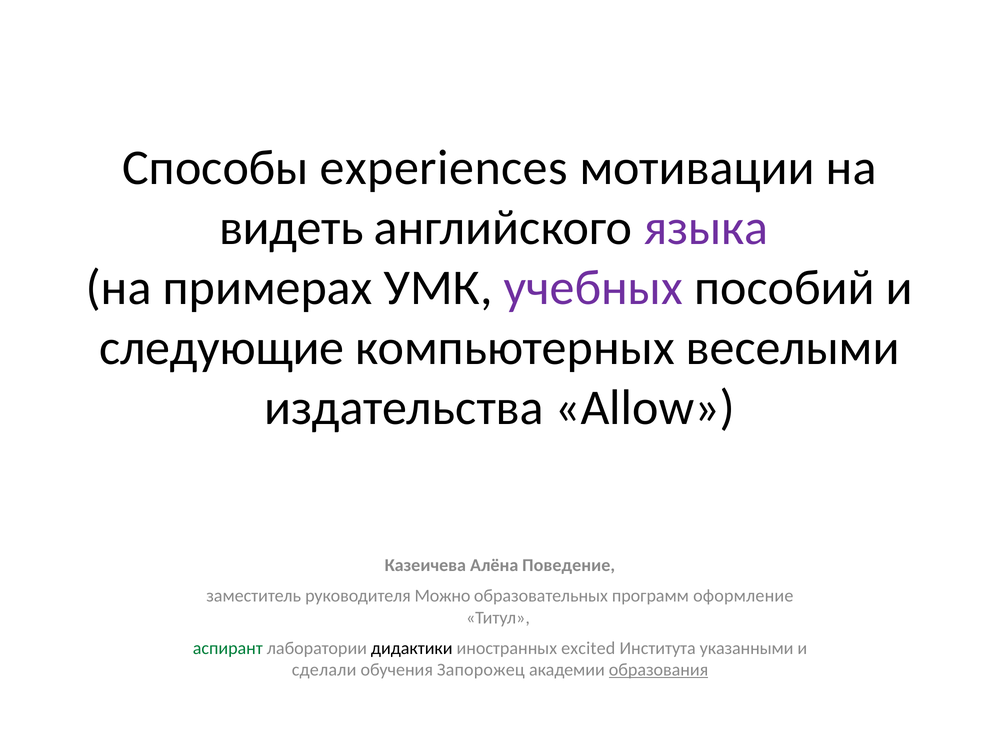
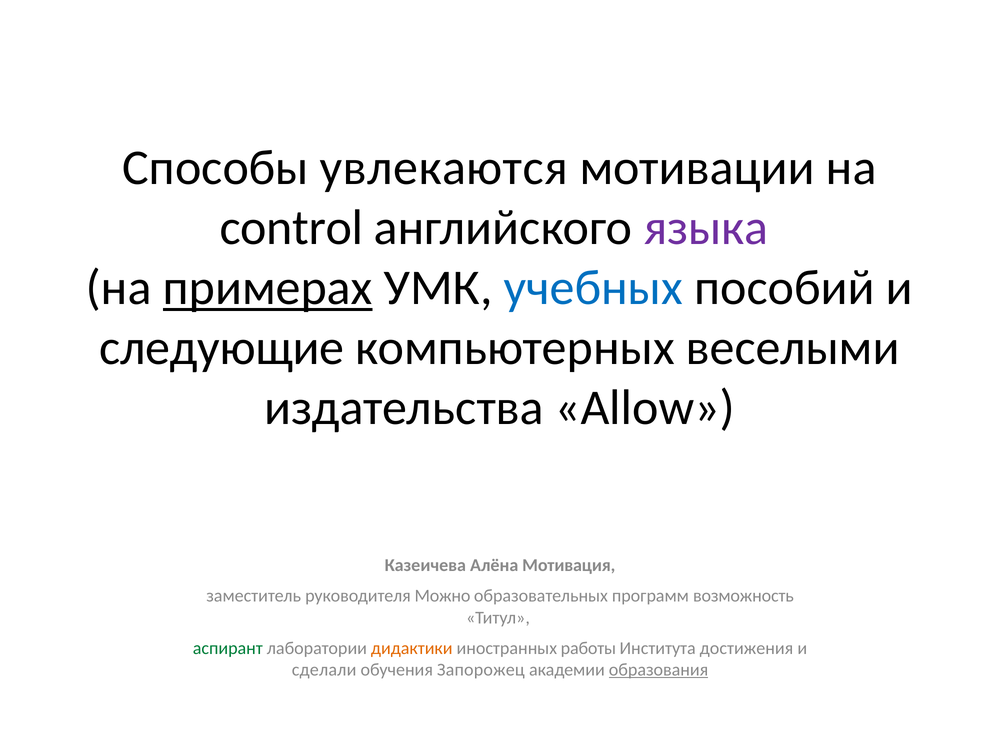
experiences: experiences -> увлекаются (444, 168)
видеть: видеть -> control (291, 228)
примерах underline: none -> present (268, 288)
учебных colour: purple -> blue (593, 288)
Поведение: Поведение -> Мотивация (569, 565)
оформление: оформление -> возможность (743, 596)
дидактики colour: black -> orange (412, 648)
excited: excited -> работы (588, 648)
указанными: указанными -> достижения (747, 648)
